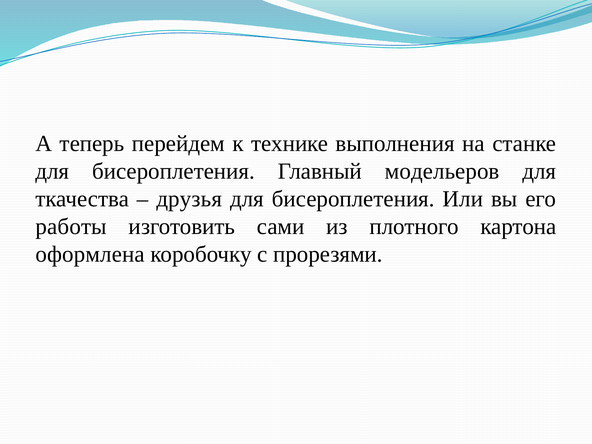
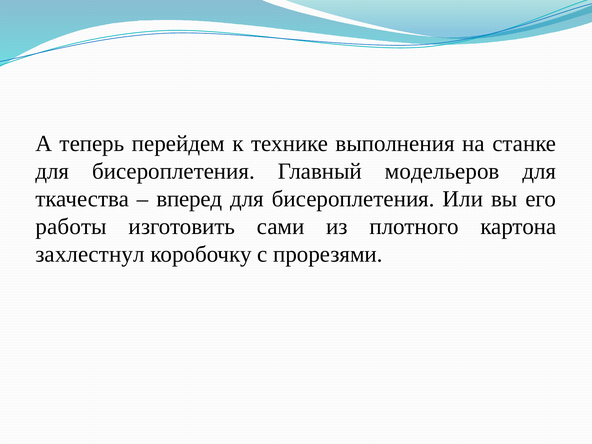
друзья: друзья -> вперед (189, 199)
оформлена: оформлена -> захлестнул (90, 254)
